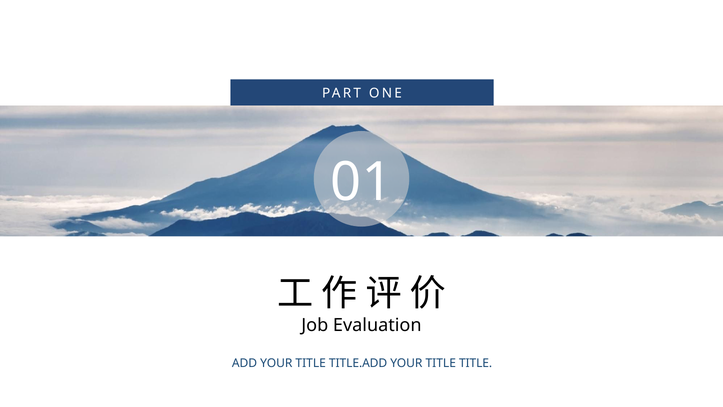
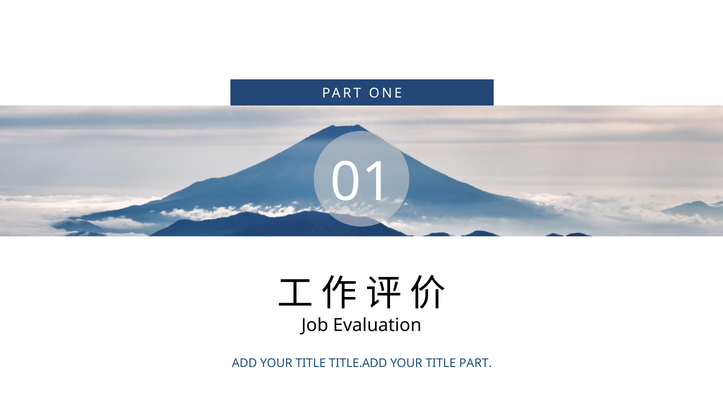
TITLE TITLE: TITLE -> PART (475, 363)
